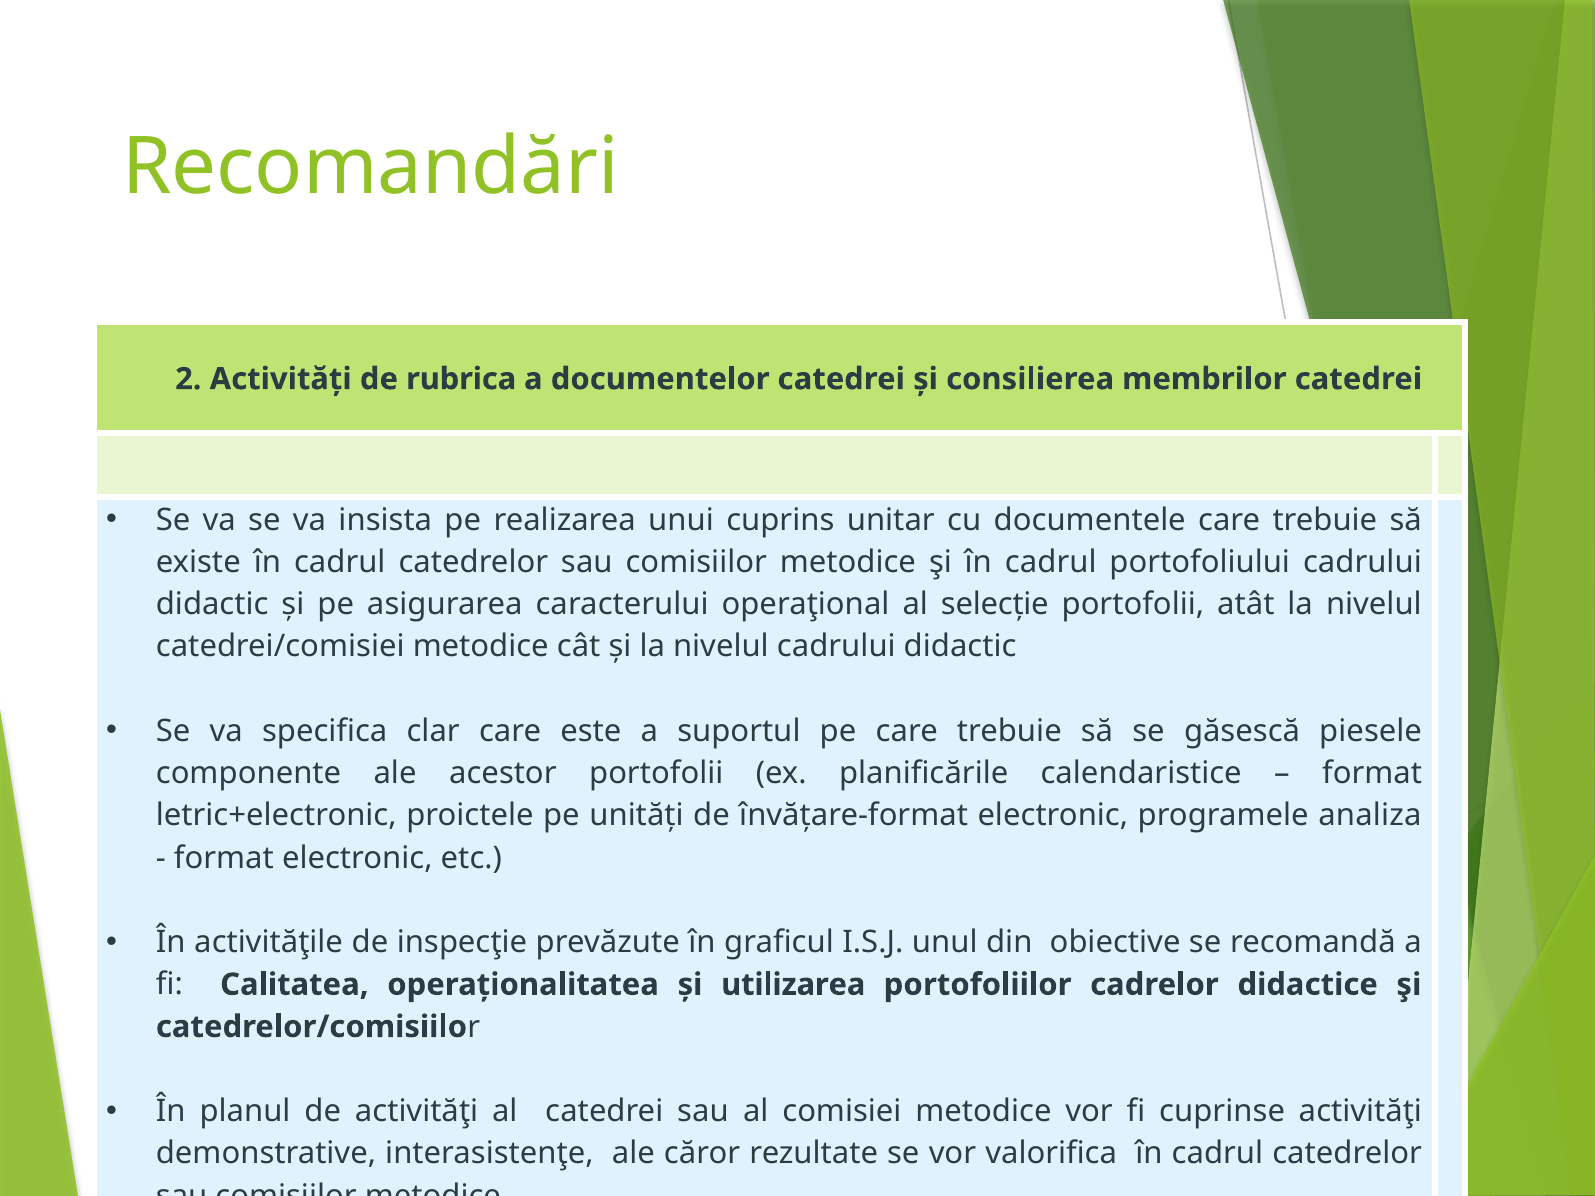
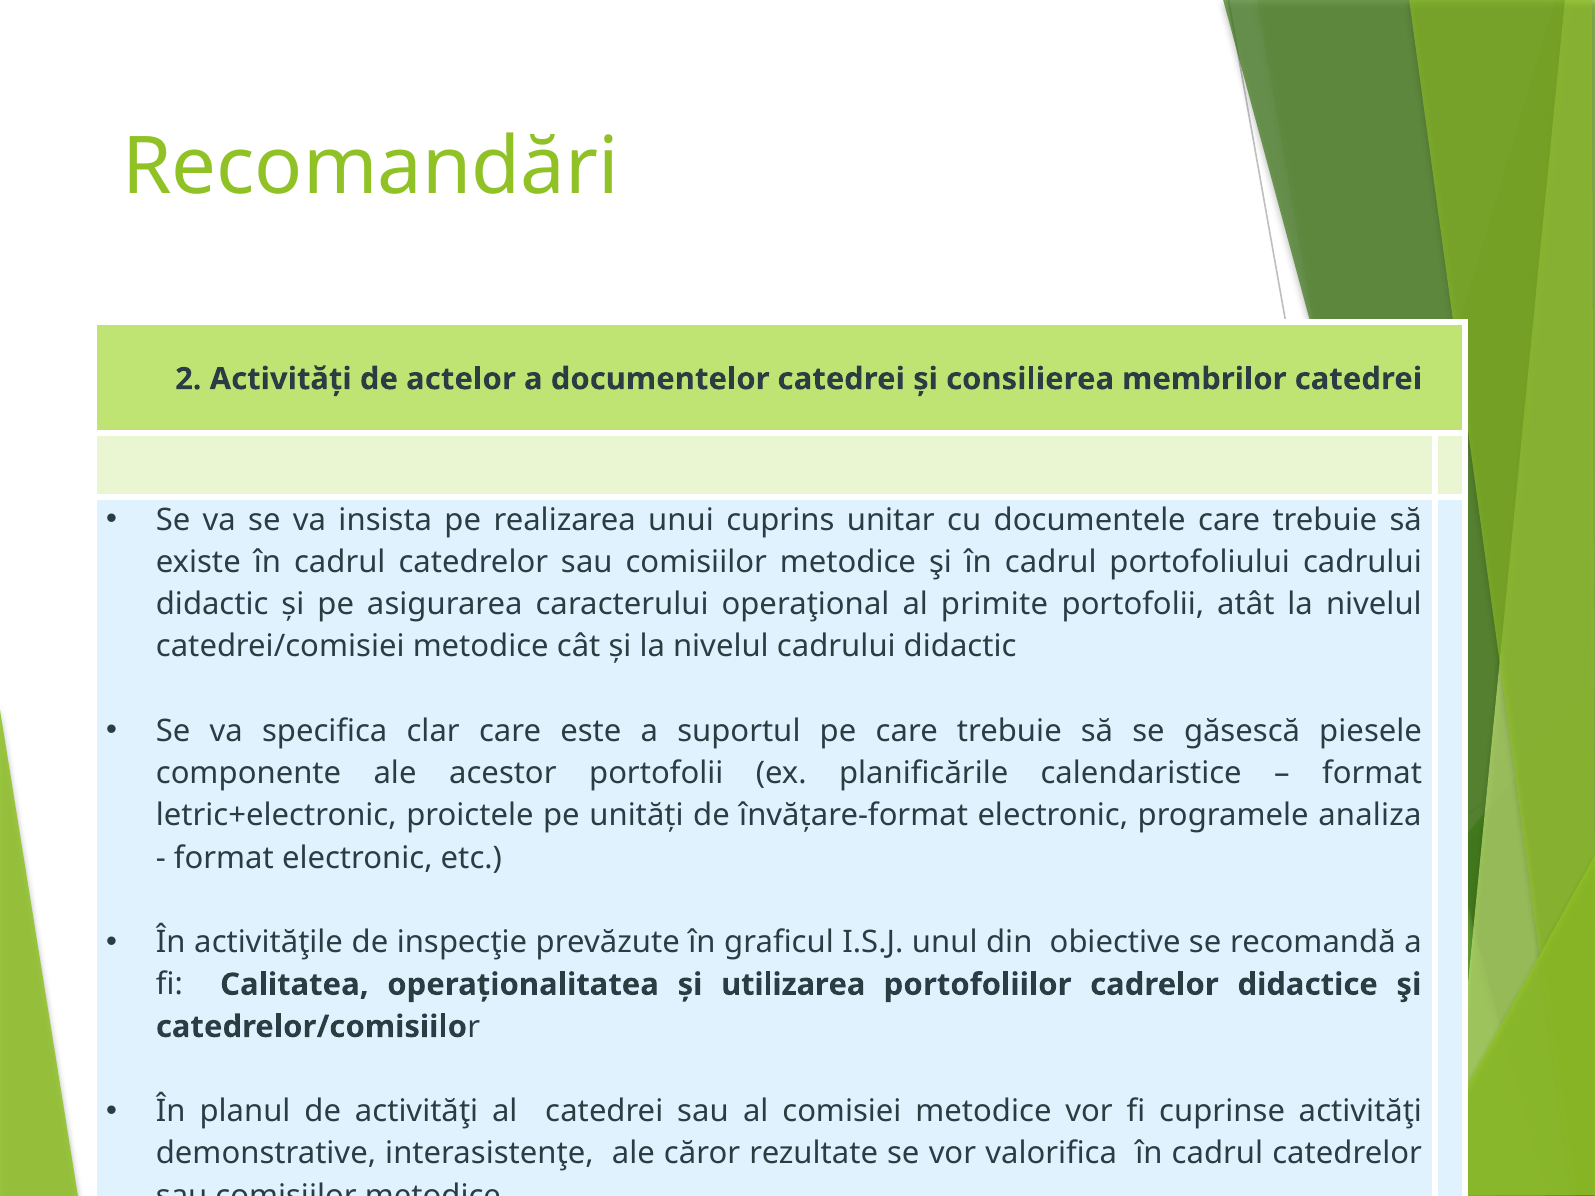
rubrica: rubrica -> actelor (461, 379)
selecție: selecție -> primite (995, 604)
